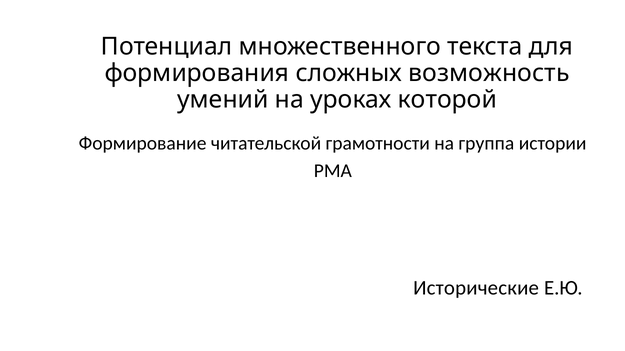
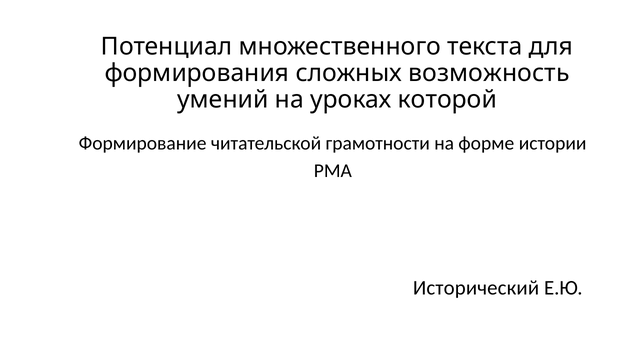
группа: группа -> форме (486, 143)
Исторические: Исторические -> Исторический (476, 288)
